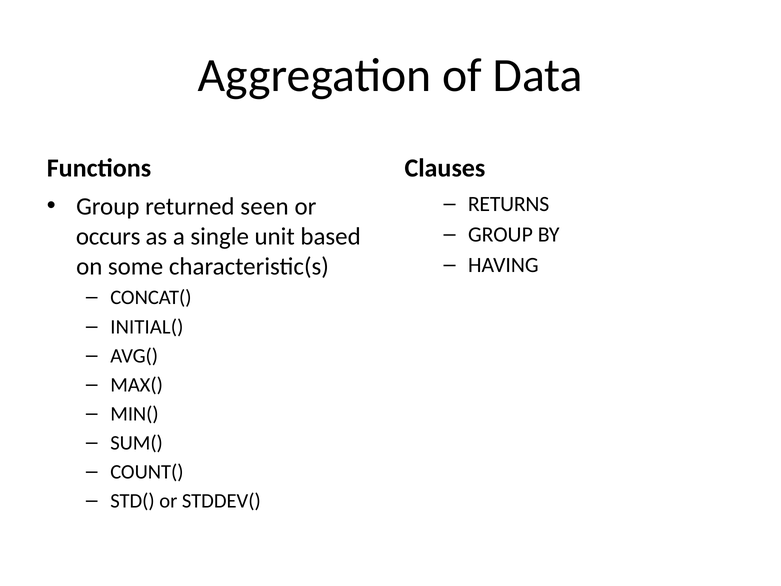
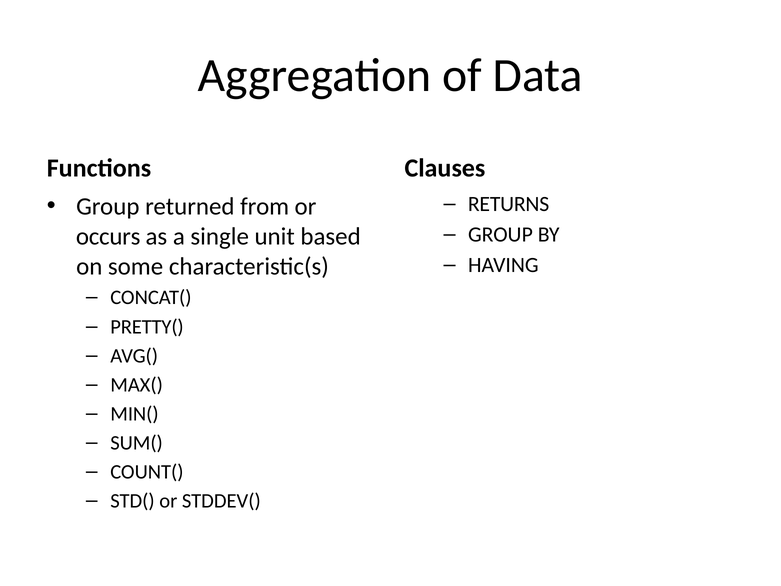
seen: seen -> from (265, 206)
INITIAL(: INITIAL( -> PRETTY( (147, 327)
